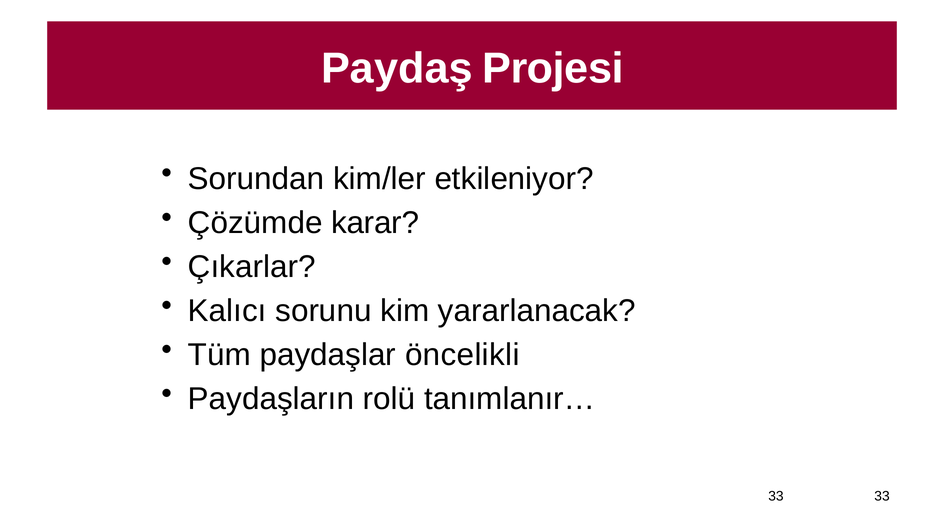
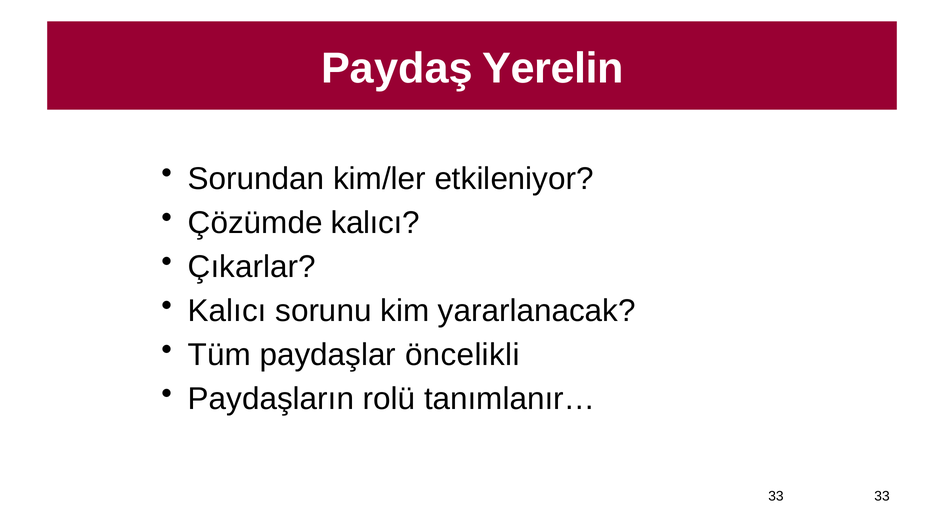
Projesi: Projesi -> Yerelin (553, 69)
Çözümde karar: karar -> kalıcı (375, 223)
